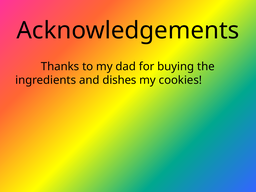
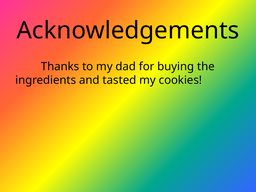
dishes: dishes -> tasted (119, 80)
